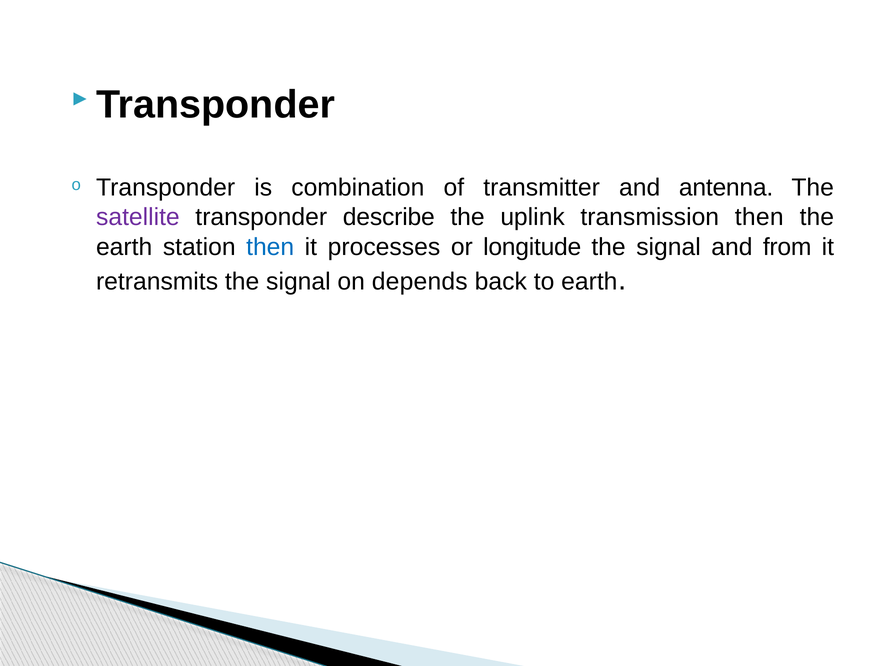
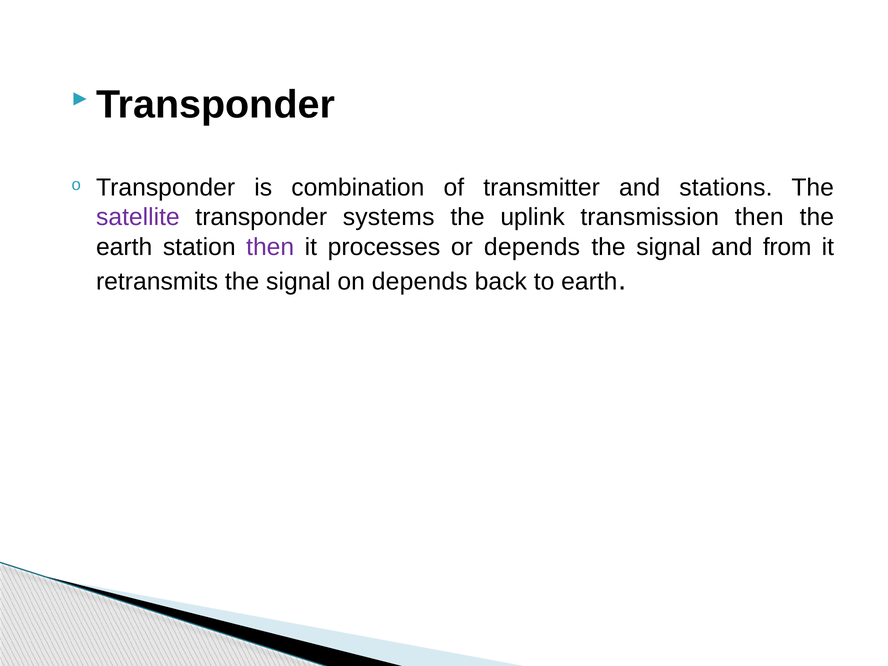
antenna: antenna -> stations (726, 188)
describe: describe -> systems (389, 217)
then colour: blue -> purple (270, 247)
or longitude: longitude -> depends (532, 247)
